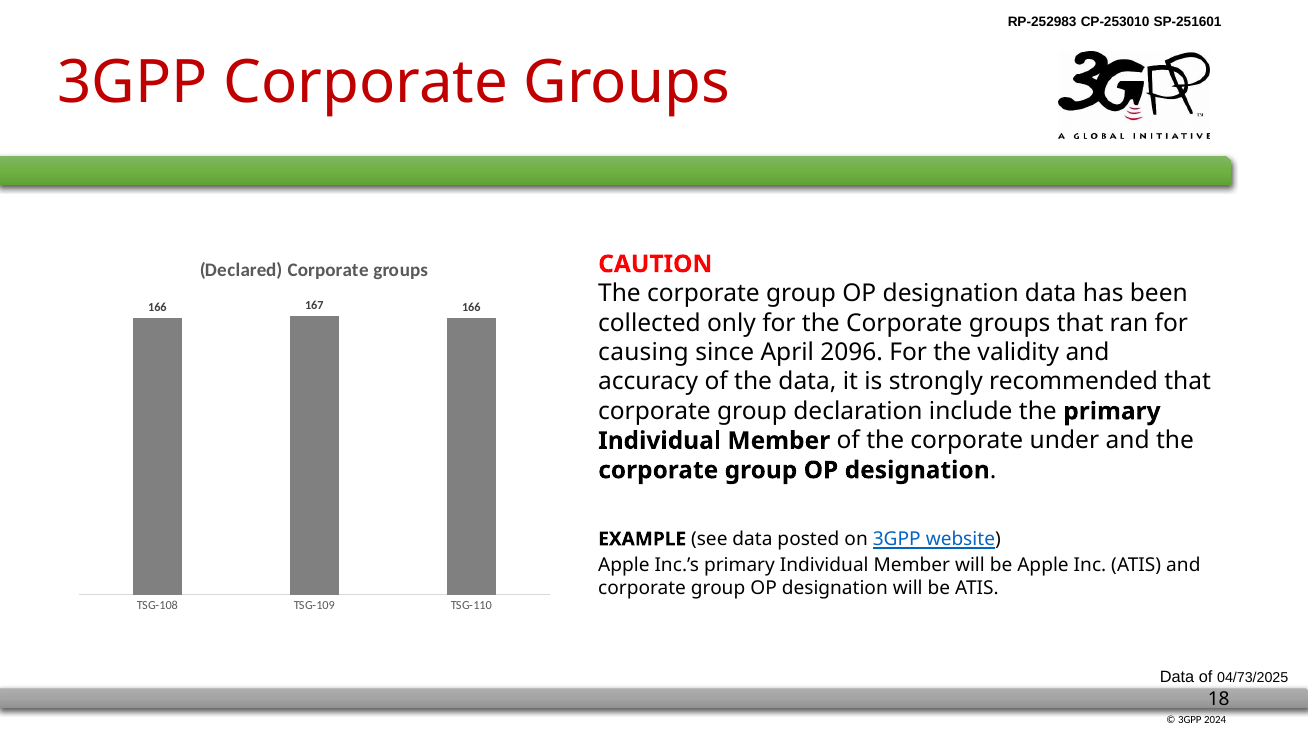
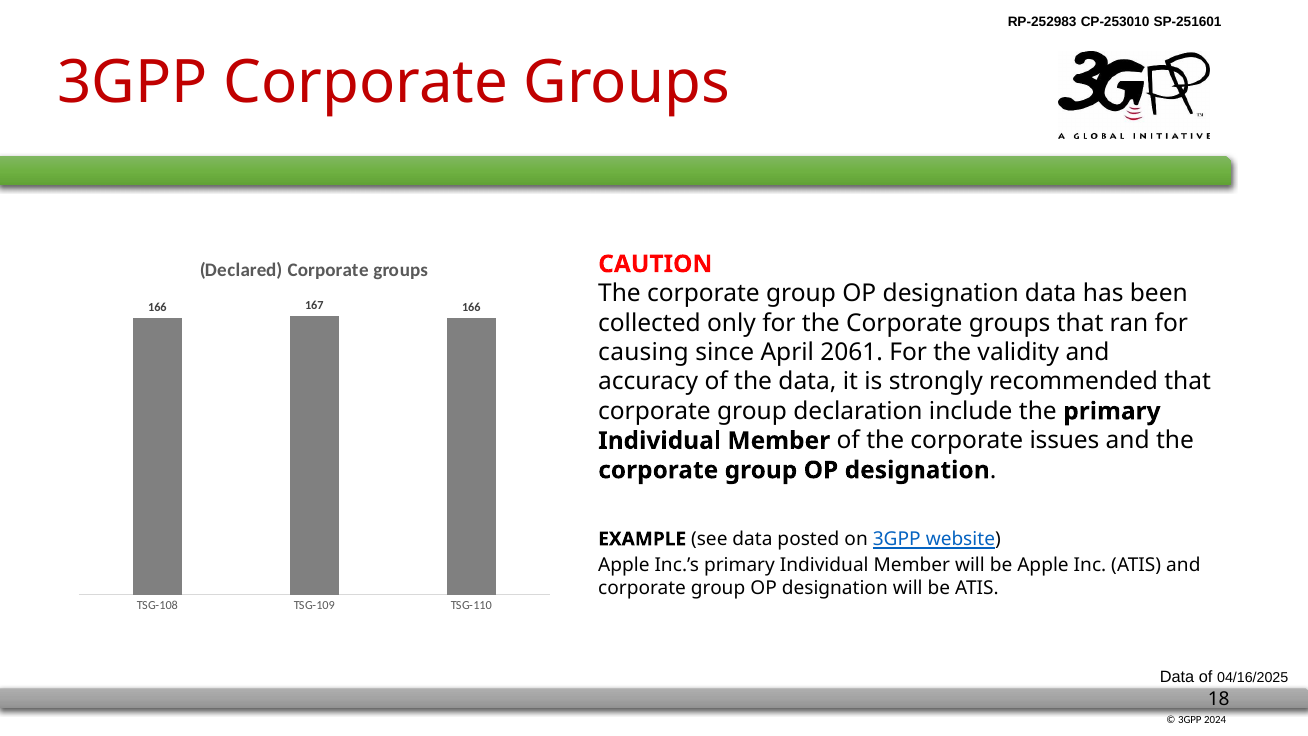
2096: 2096 -> 2061 (852, 352)
under: under -> issues (1064, 441)
04/73/2025: 04/73/2025 -> 04/16/2025 (1253, 678)
